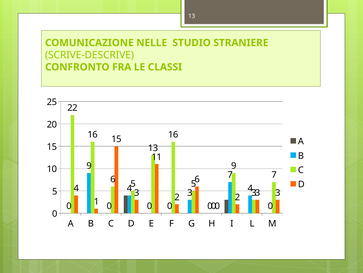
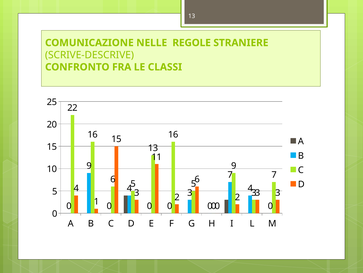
STUDIO: STUDIO -> REGOLE (192, 43)
